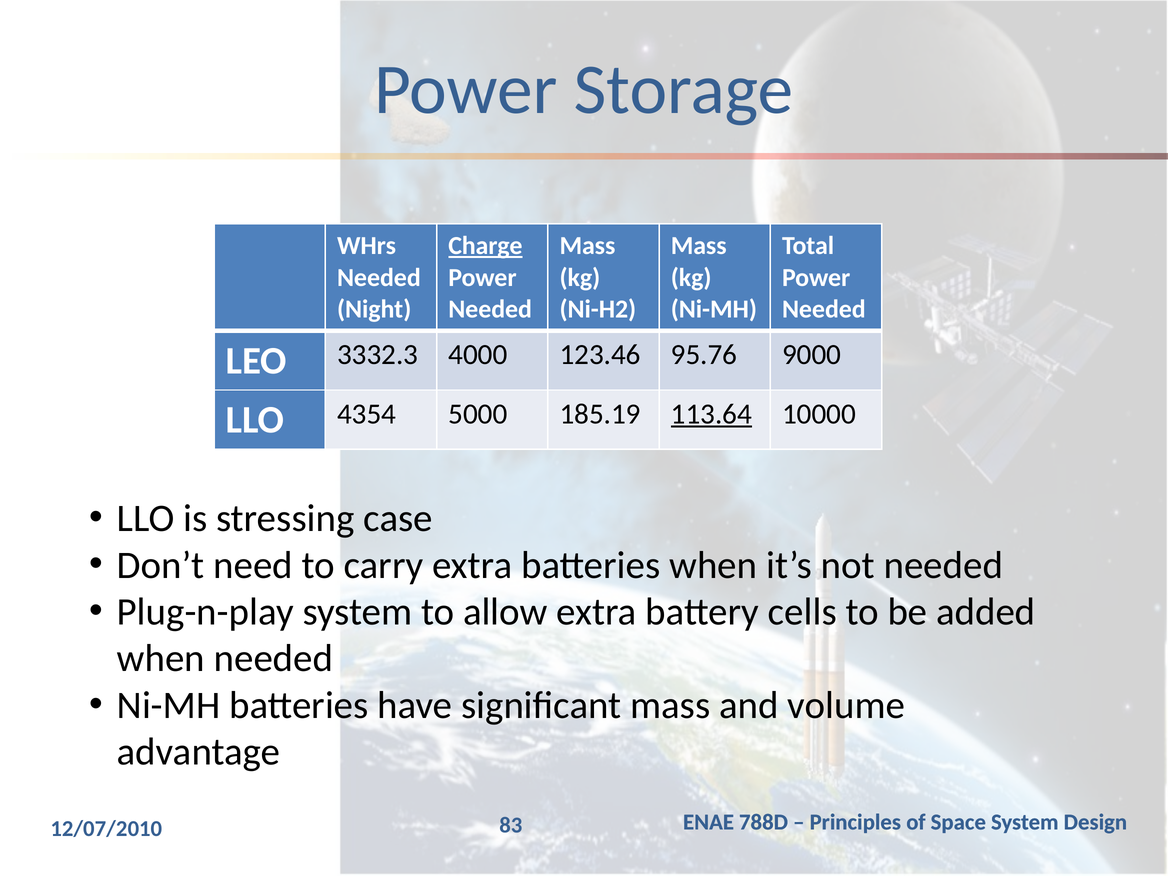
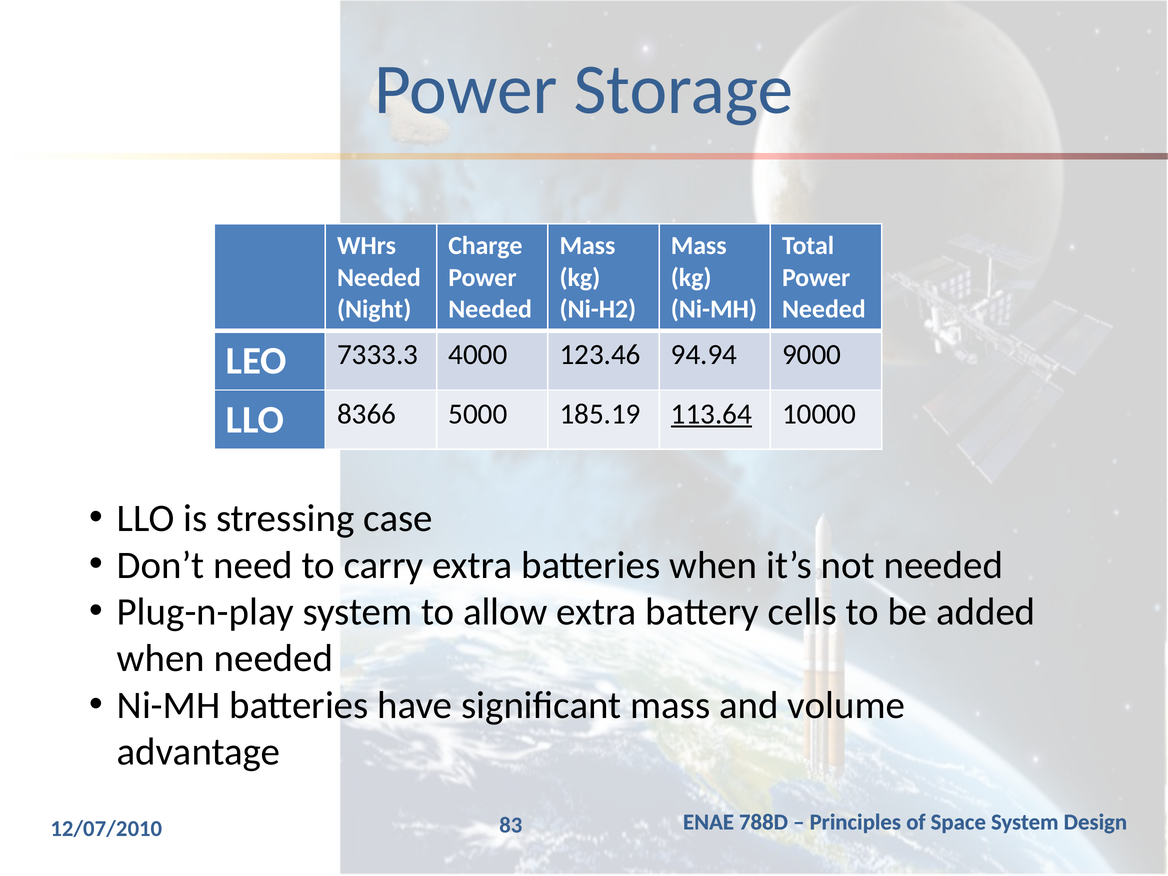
Charge underline: present -> none (485, 246)
3332.3: 3332.3 -> 7333.3 (378, 355)
95.76: 95.76 -> 94.94 (704, 355)
4354: 4354 -> 8366 (367, 414)
